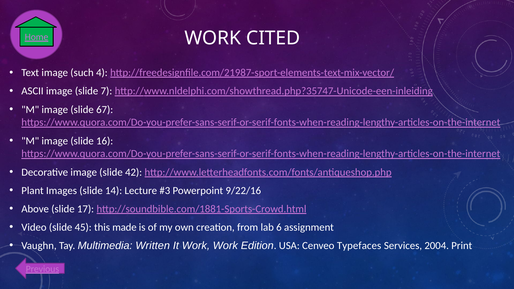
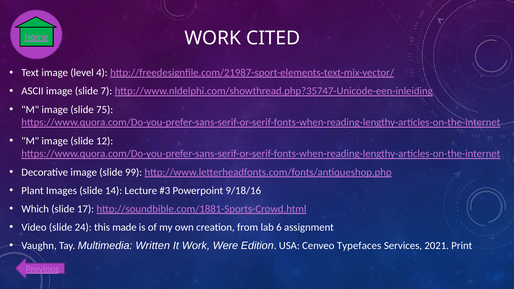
such: such -> level (82, 73)
67: 67 -> 75 (105, 110)
16: 16 -> 12 (105, 141)
42: 42 -> 99 (134, 172)
9/22/16: 9/22/16 -> 9/18/16 (243, 191)
Above: Above -> Which (35, 209)
45: 45 -> 24 (83, 227)
Work Work: Work -> Were (225, 246)
2004: 2004 -> 2021 (437, 246)
